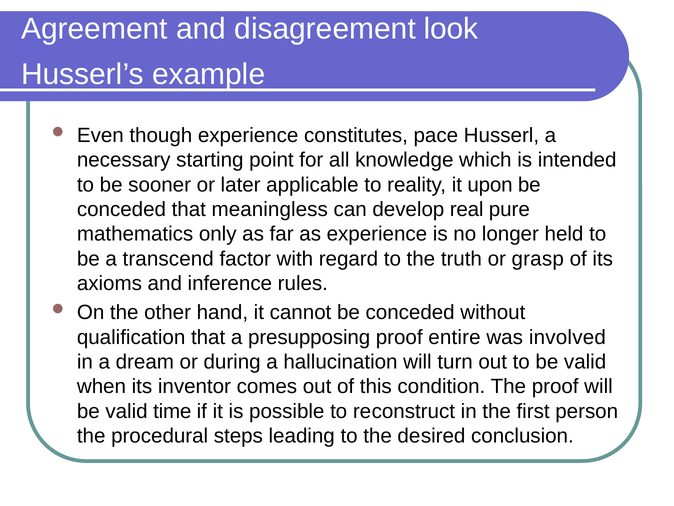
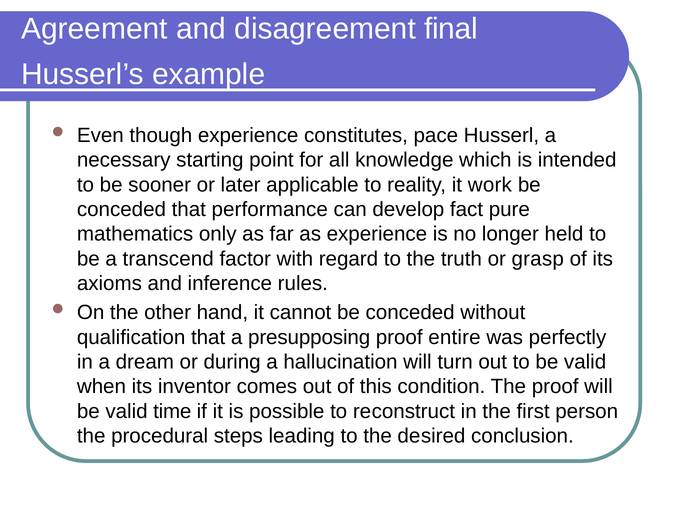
look: look -> final (451, 29)
upon: upon -> work (490, 185)
meaningless: meaningless -> performance (270, 209)
real: real -> fact (467, 209)
involved: involved -> perfectly (568, 337)
